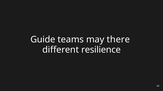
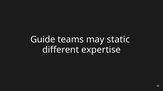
there: there -> static (118, 40)
resilience: resilience -> expertise (101, 50)
